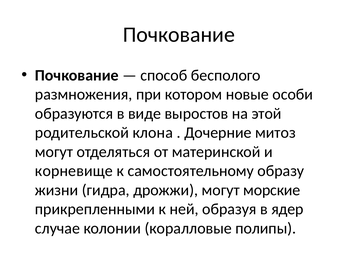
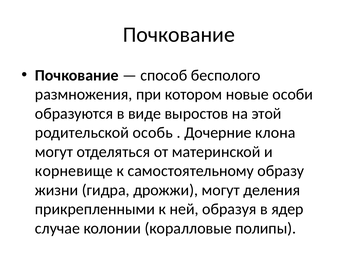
клона: клона -> особь (153, 132)
митоз: митоз -> клона (275, 132)
морские: морские -> деления (272, 190)
